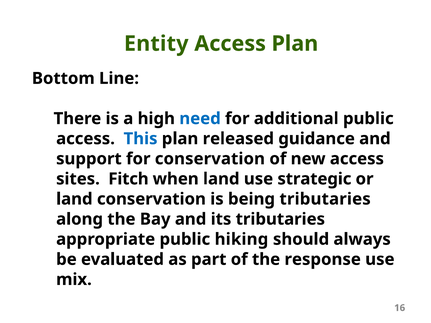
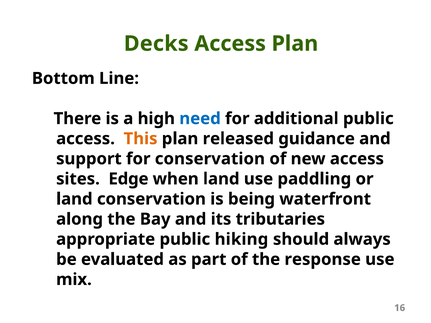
Entity: Entity -> Decks (156, 44)
This colour: blue -> orange (141, 139)
Fitch: Fitch -> Edge (128, 179)
strategic: strategic -> paddling (314, 179)
being tributaries: tributaries -> waterfront (325, 199)
